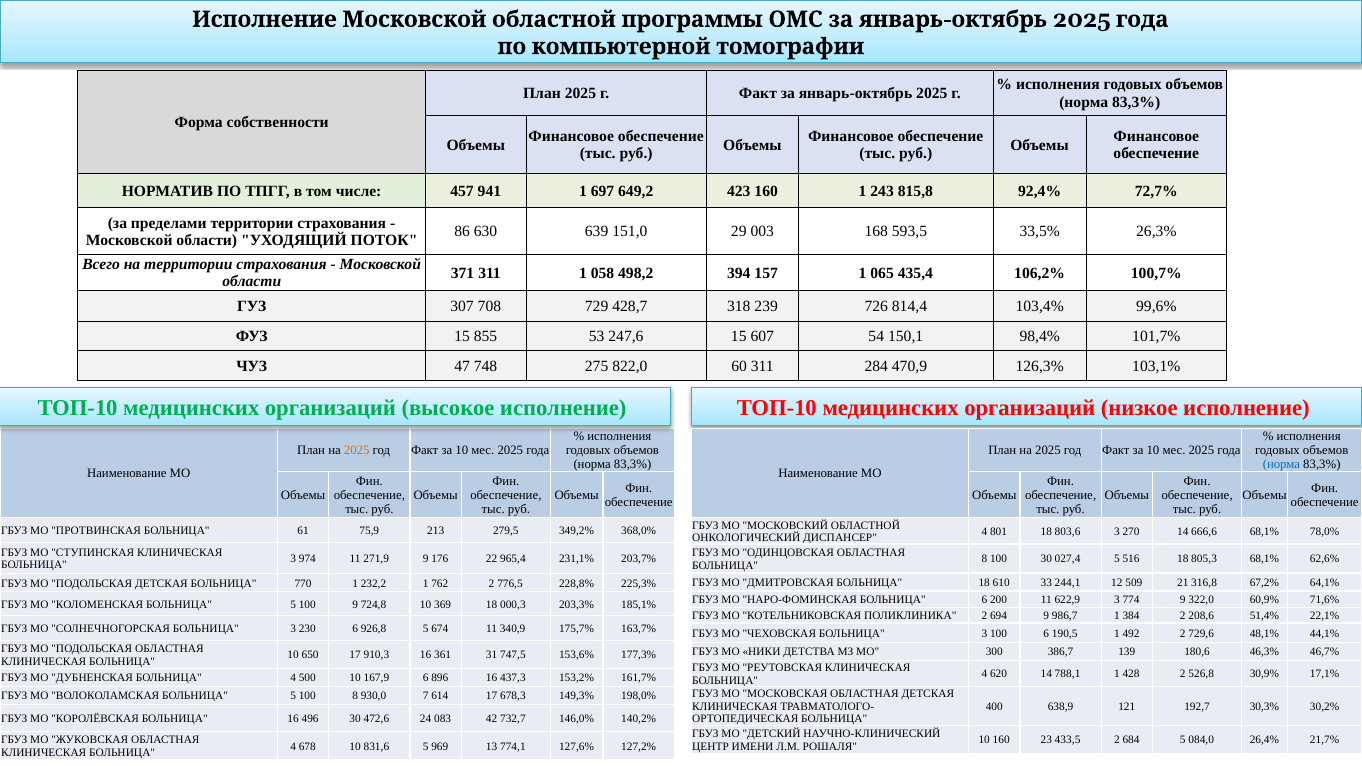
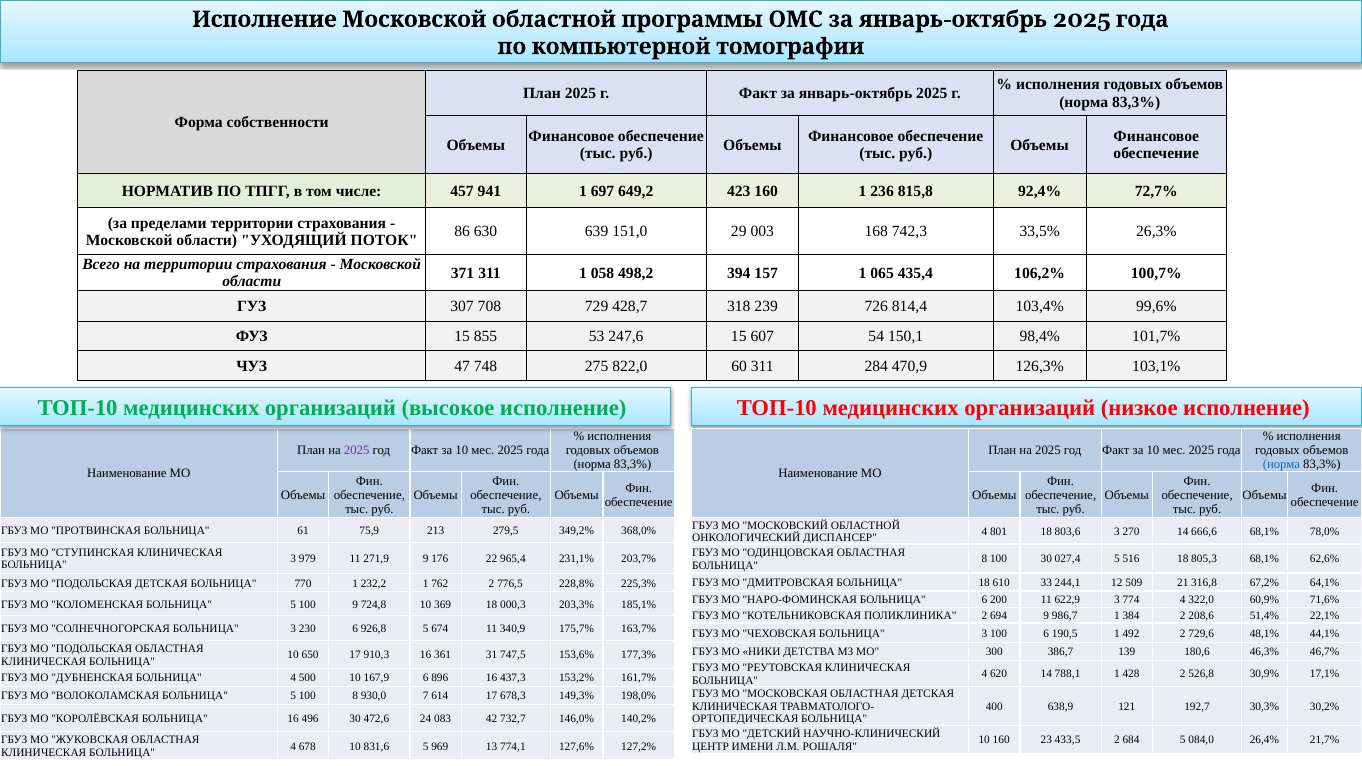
243: 243 -> 236 (882, 191)
593,5: 593,5 -> 742,3 (910, 232)
2025 colour: orange -> purple (357, 450)
974: 974 -> 979 (307, 559)
774 9: 9 -> 4 (1183, 600)
